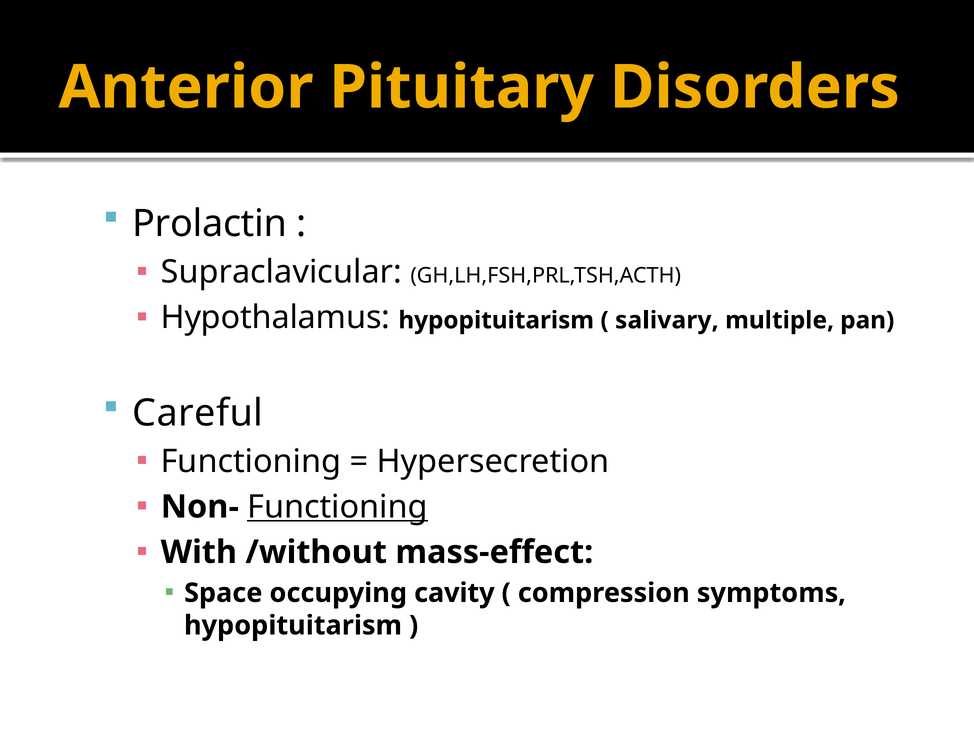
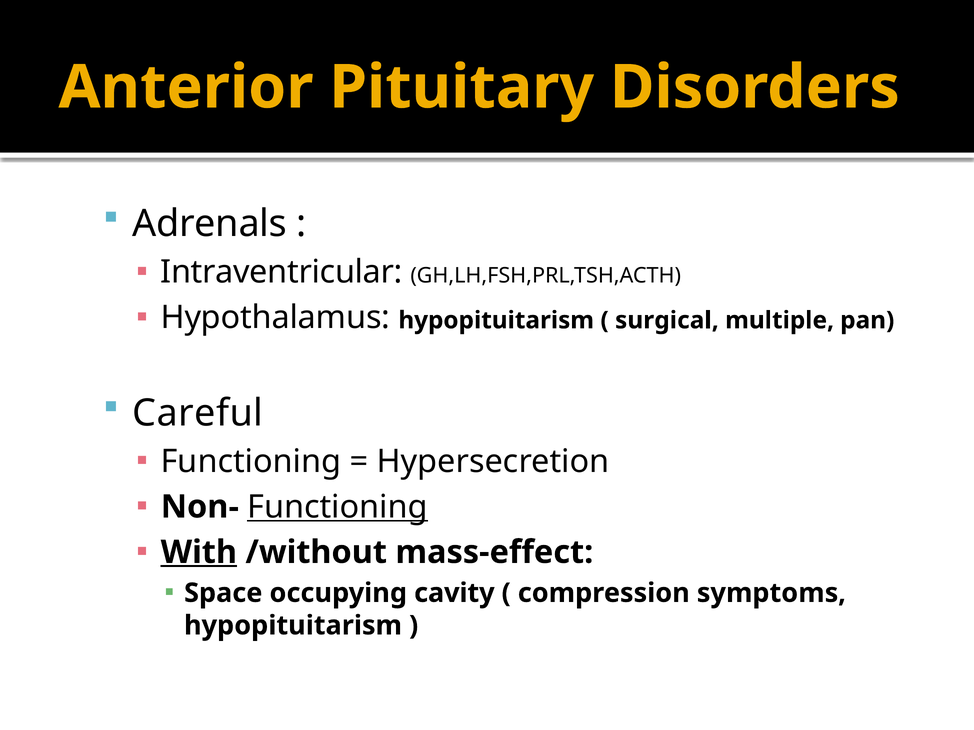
Prolactin: Prolactin -> Adrenals (210, 224)
Supraclavicular: Supraclavicular -> Intraventricular (281, 272)
salivary: salivary -> surgical (667, 321)
With underline: none -> present (199, 553)
